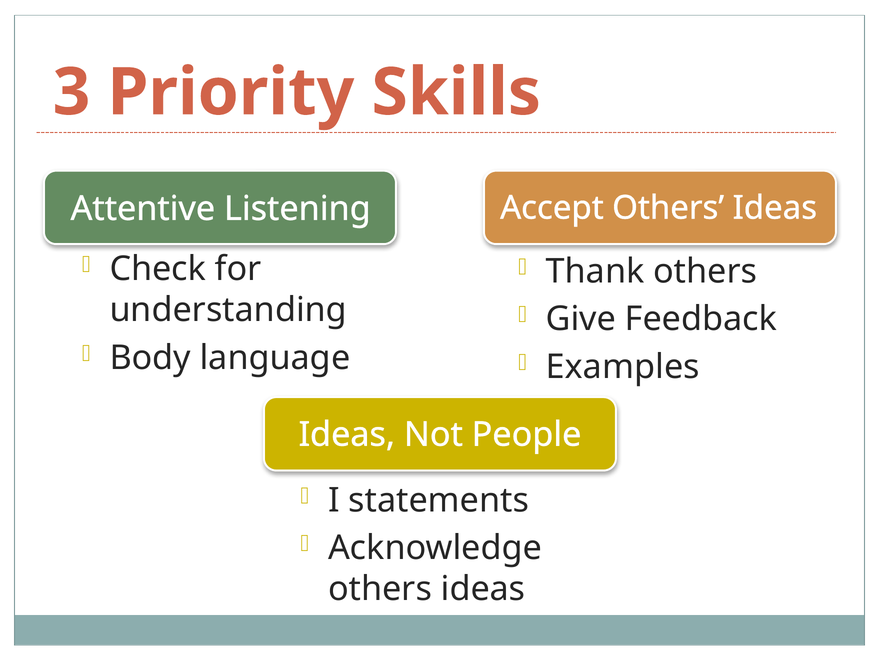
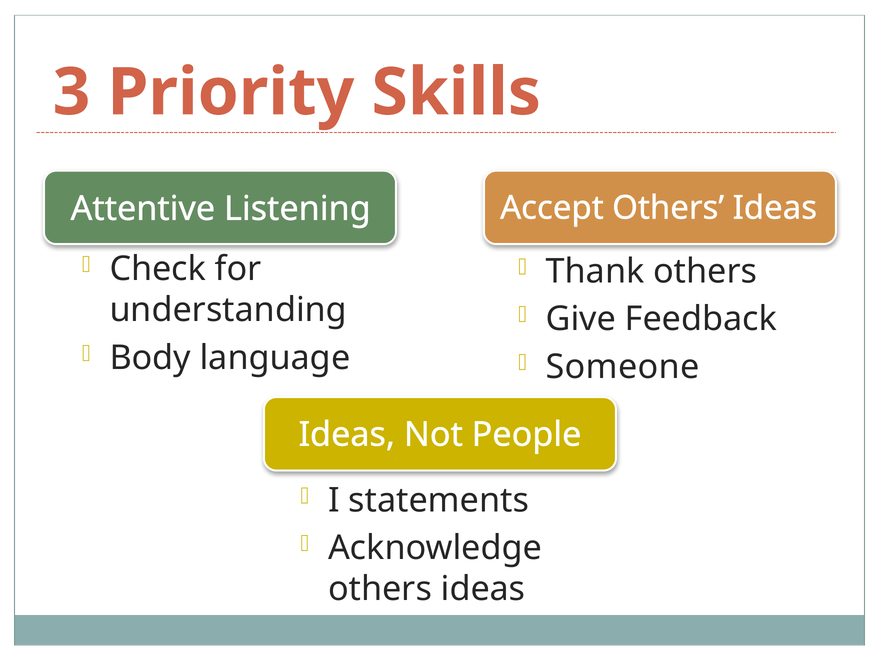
Examples: Examples -> Someone (623, 367)
